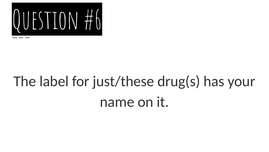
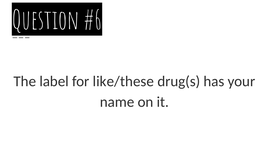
just/these: just/these -> like/these (123, 81)
